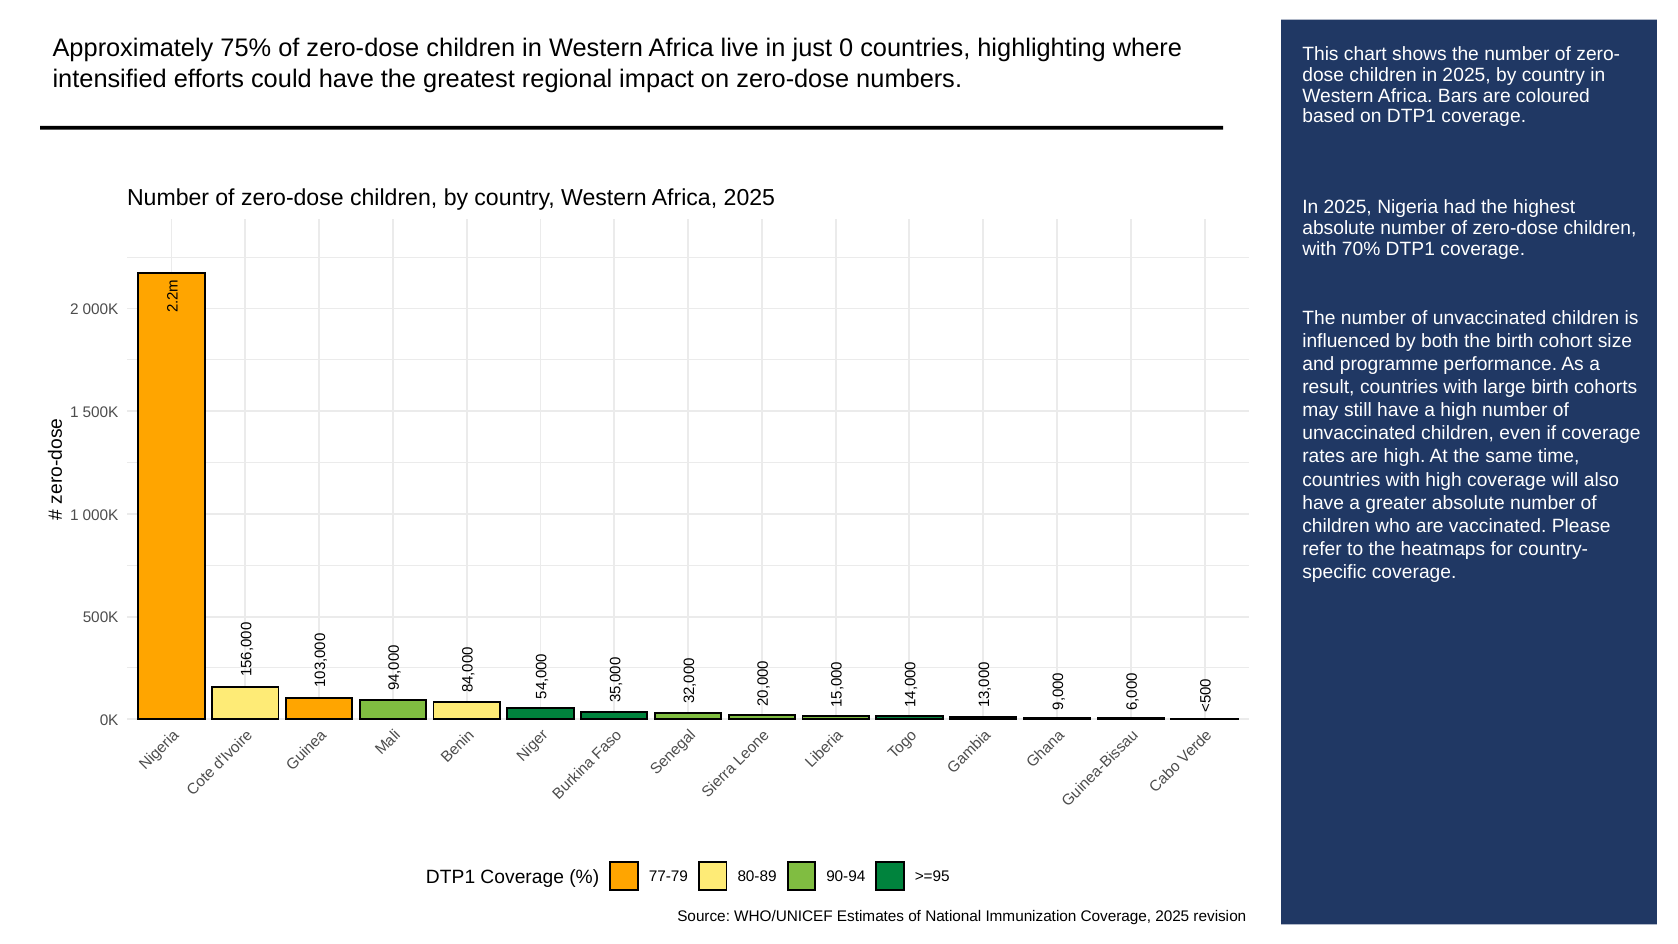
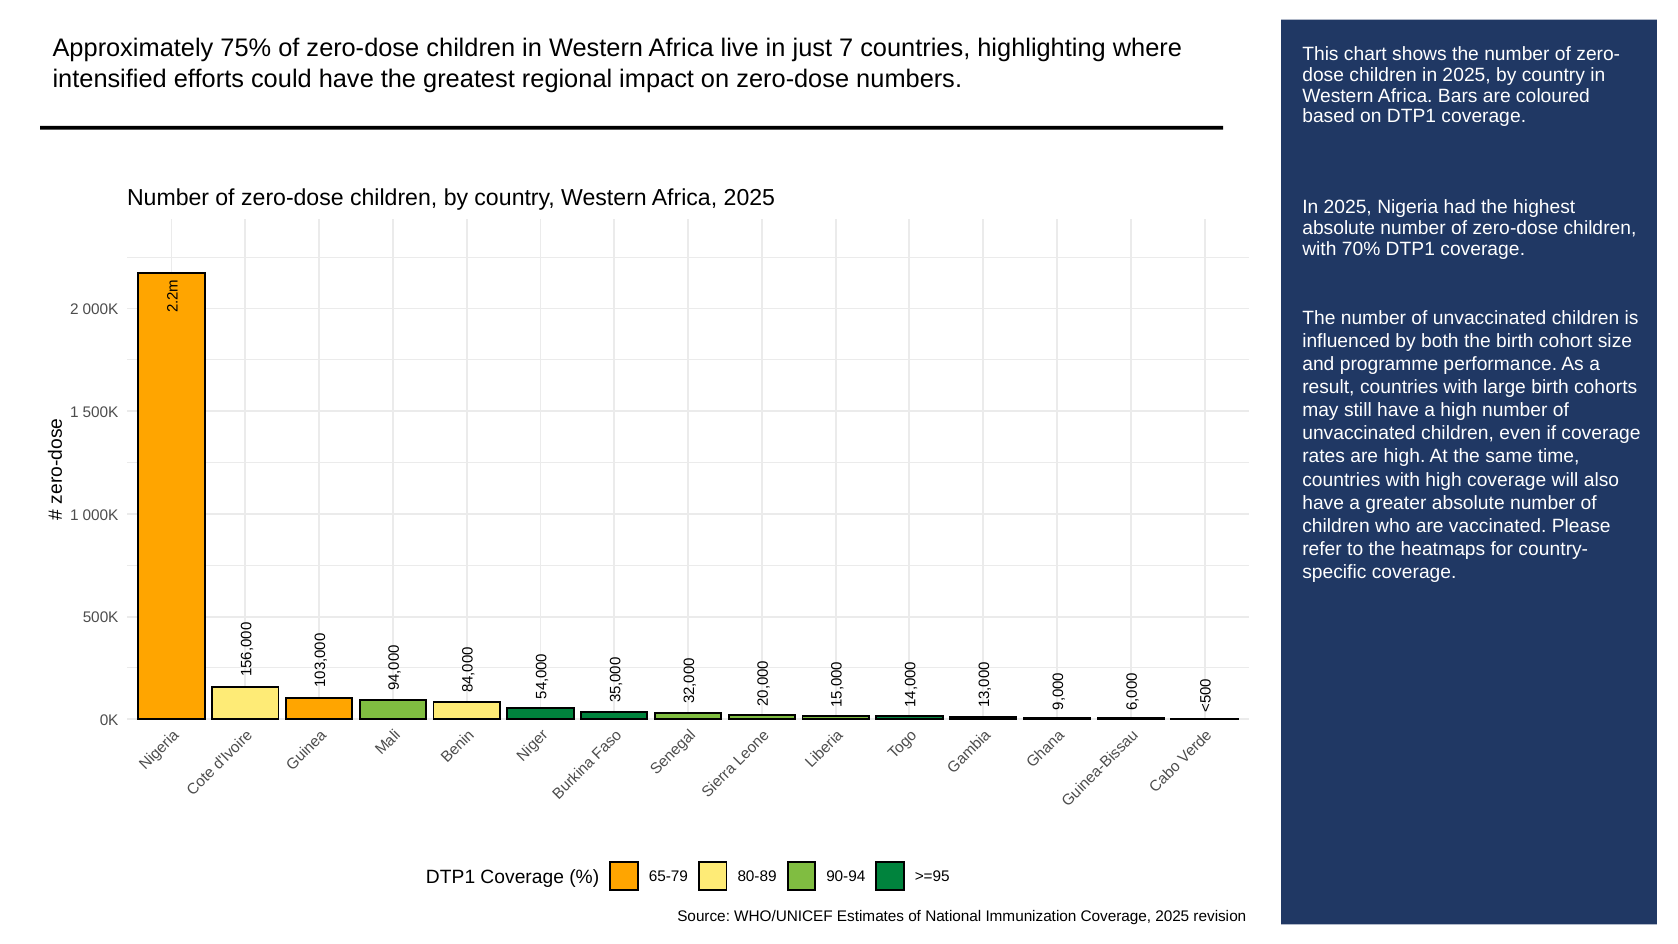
just 0: 0 -> 7 (846, 48)
77-79: 77-79 -> 65-79 (668, 877)
